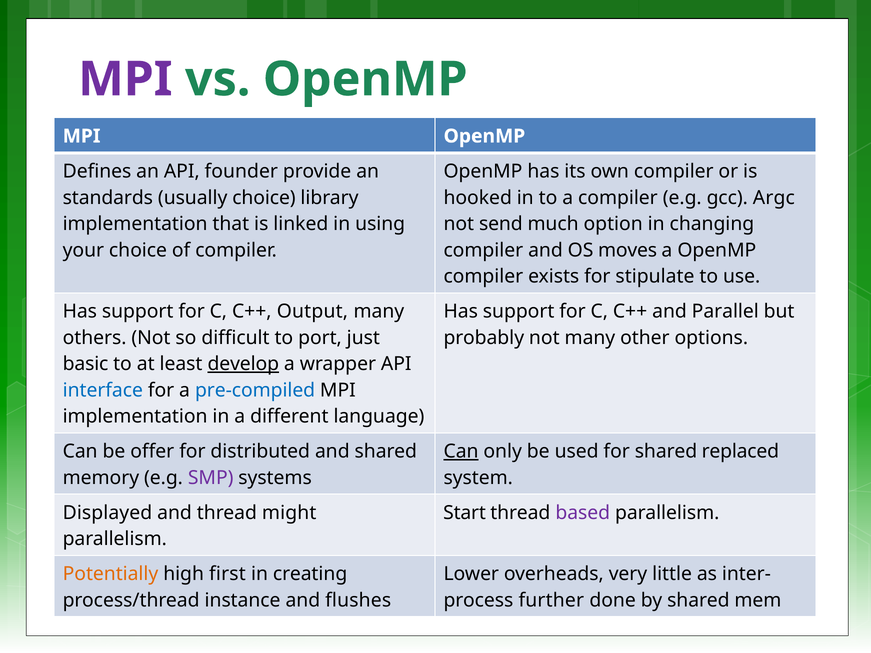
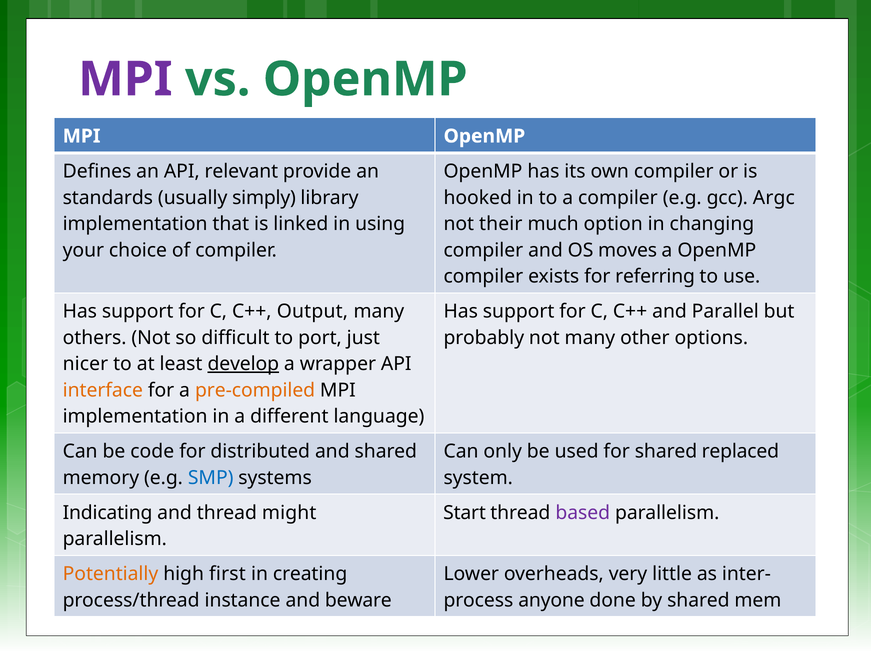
founder: founder -> relevant (241, 172)
usually choice: choice -> simply (264, 198)
send: send -> their (501, 224)
stipulate: stipulate -> referring (655, 277)
basic: basic -> nicer (85, 364)
interface colour: blue -> orange (103, 390)
pre-compiled colour: blue -> orange (255, 390)
offer: offer -> code (152, 452)
Can underline: present -> none (461, 452)
SMP colour: purple -> blue (211, 478)
Displayed: Displayed -> Indicating (108, 513)
flushes: flushes -> beware (358, 601)
further: further -> anyone (551, 601)
